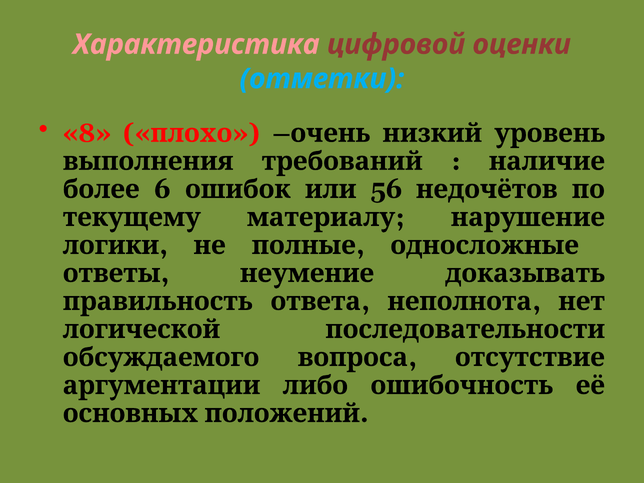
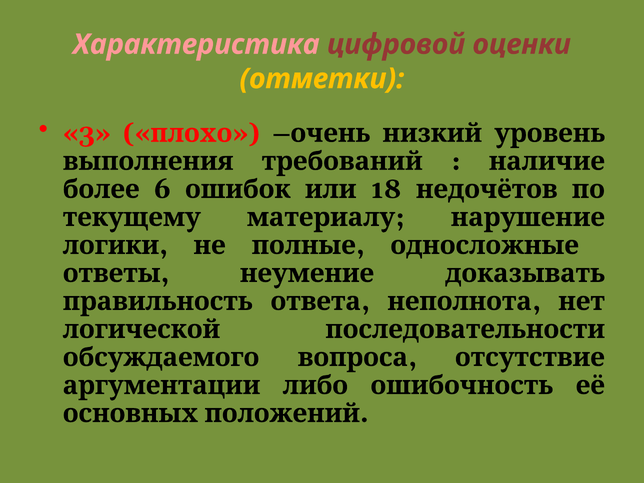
отметки colour: light blue -> yellow (322, 79)
8: 8 -> 3 (87, 133)
56: 56 -> 18 (386, 189)
